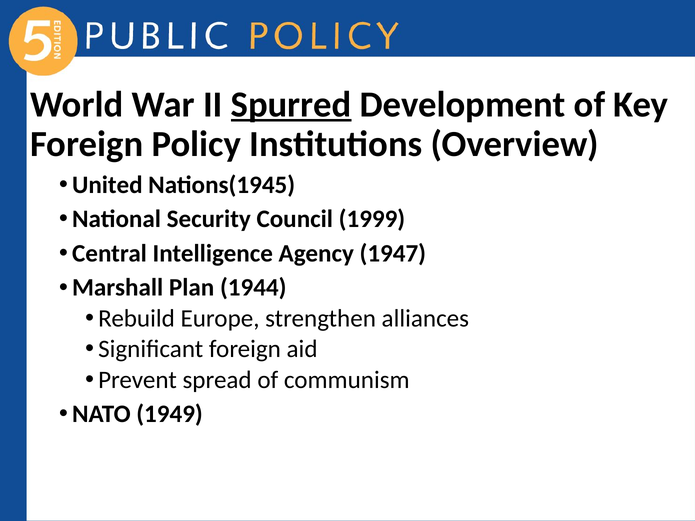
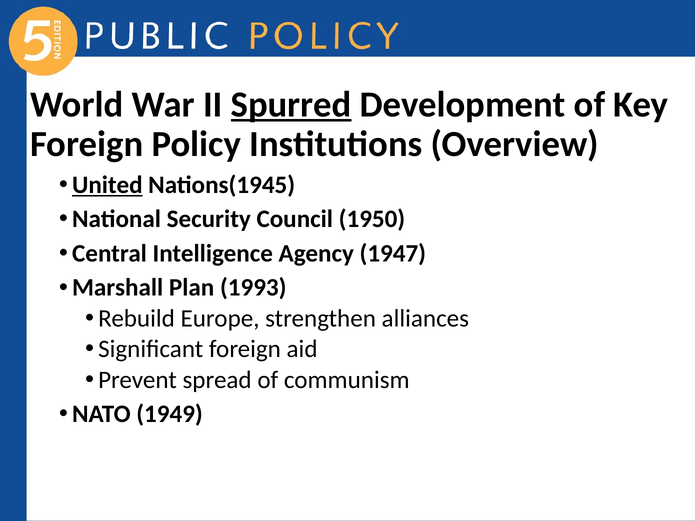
United underline: none -> present (107, 185)
1999: 1999 -> 1950 (372, 219)
1944: 1944 -> 1993 (253, 288)
